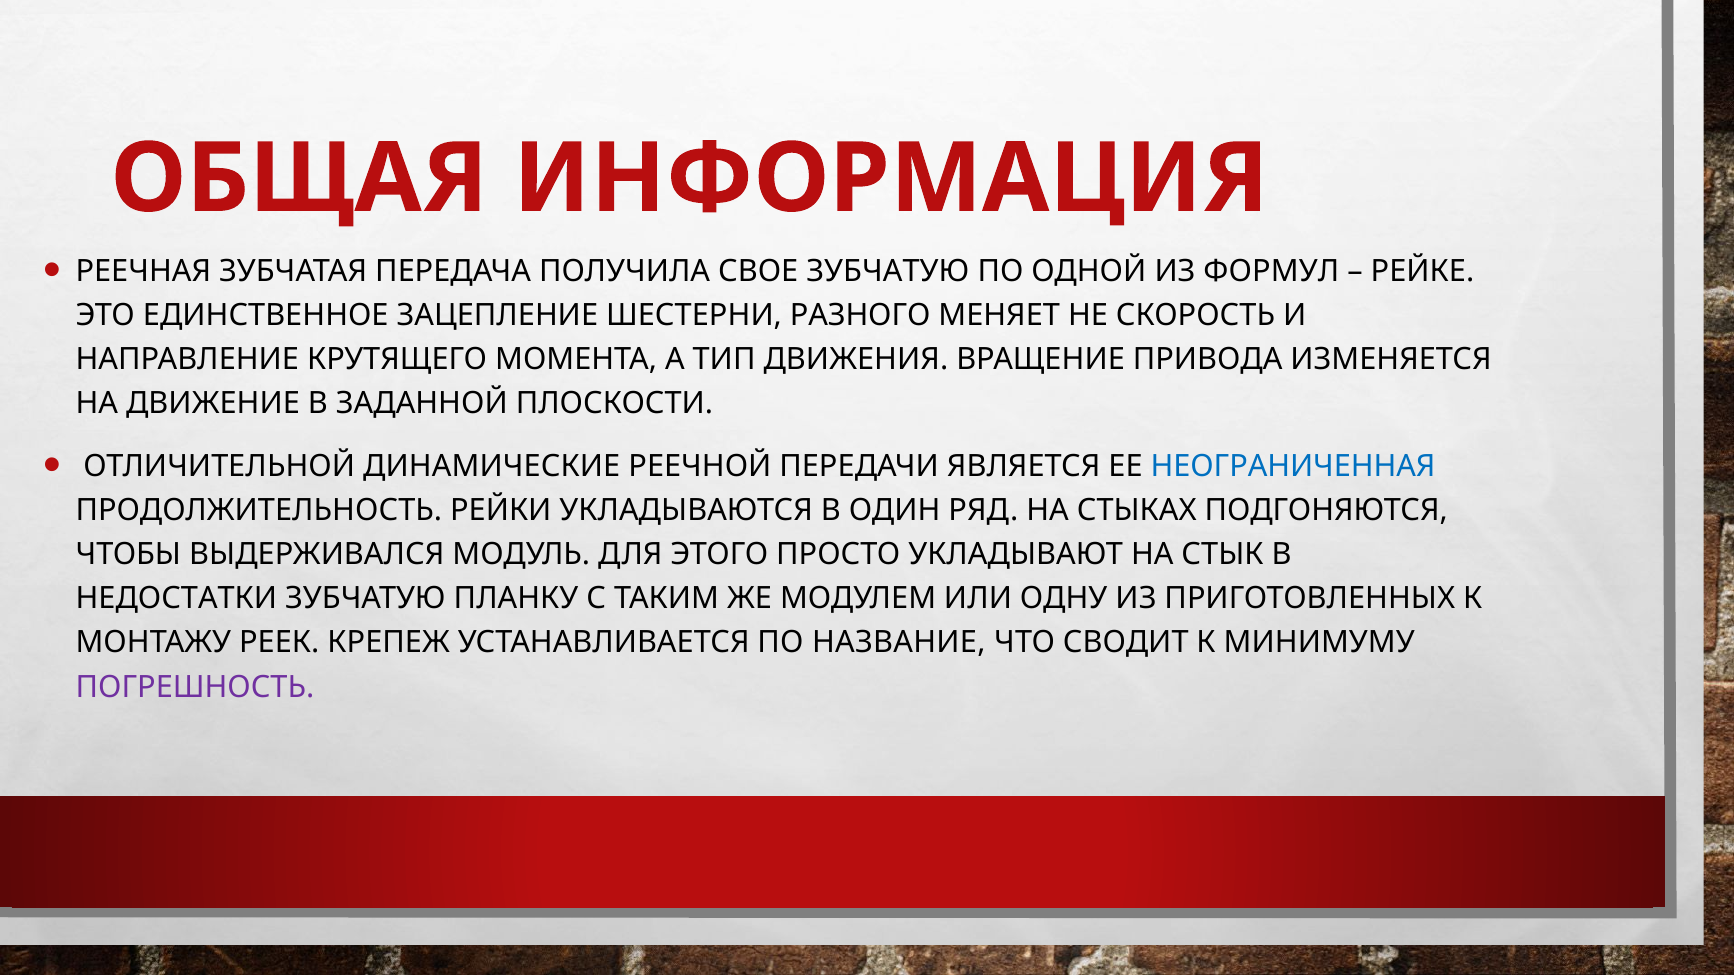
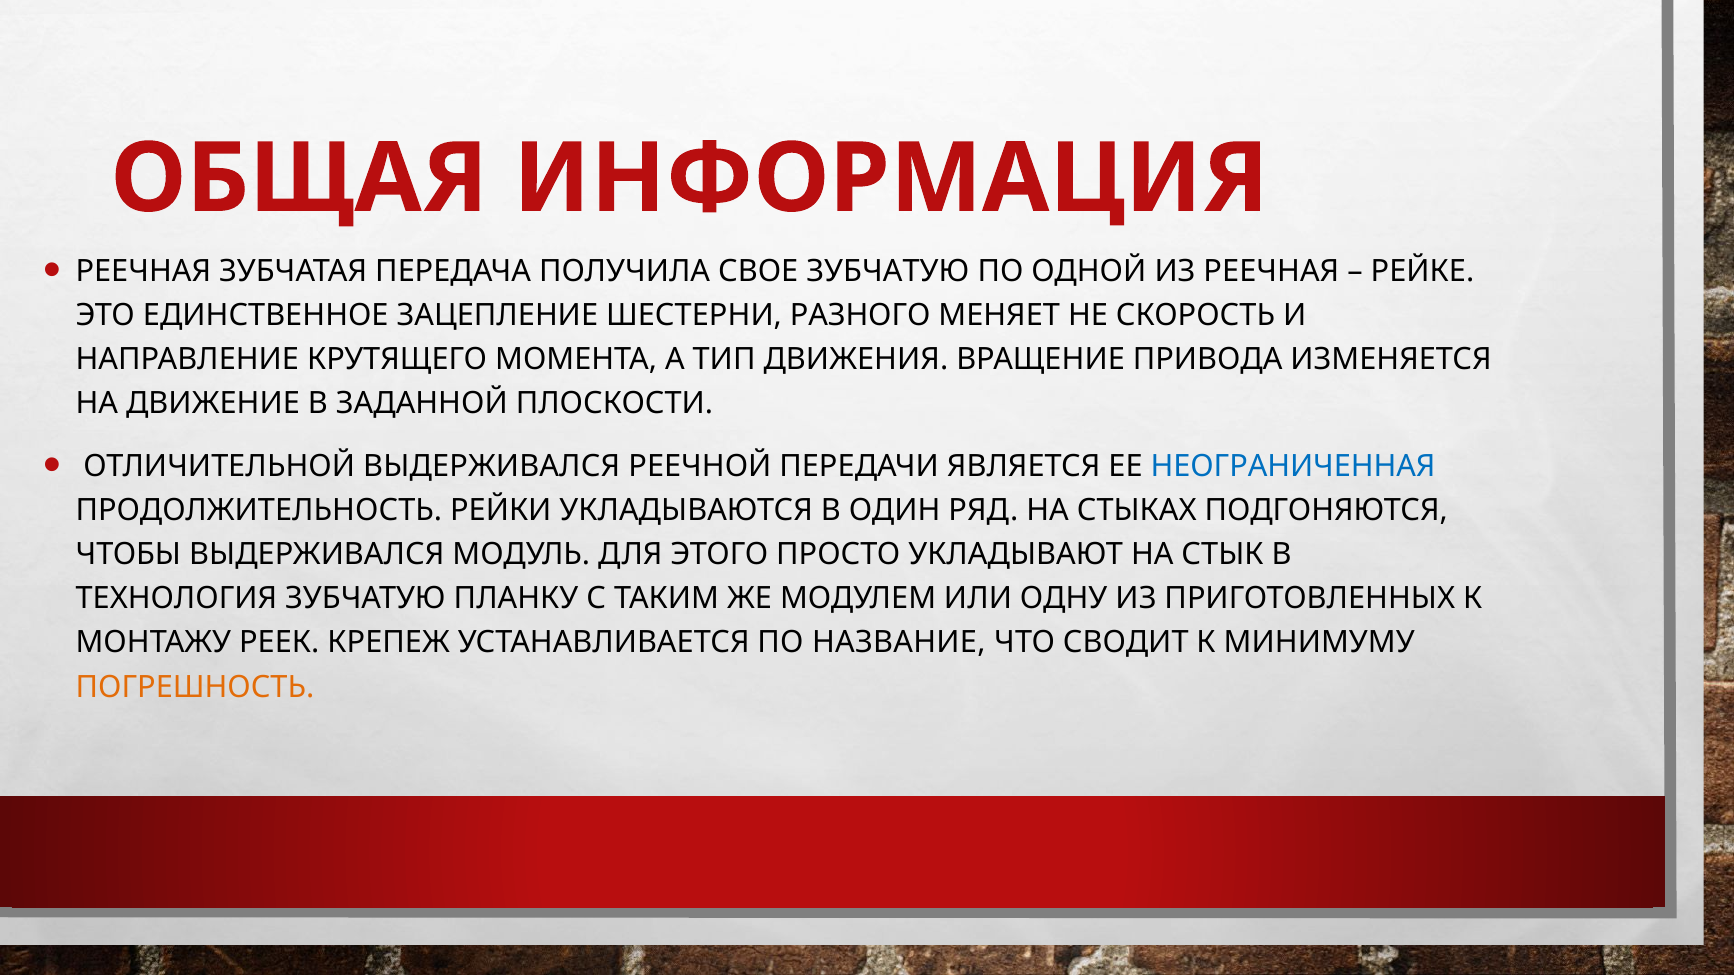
ИЗ ФОРМУЛ: ФОРМУЛ -> РЕЕЧНАЯ (1271, 271)
ОТЛИЧИТЕЛЬНОЙ ДИНАМИЧЕСКИЕ: ДИНАМИЧЕСКИЕ -> ВЫДЕРЖИВАЛСЯ (492, 466)
НЕДОСТАТКИ: НЕДОСТАТКИ -> ТЕХНОЛОГИЯ (176, 599)
ПОГРЕШНОСТЬ colour: purple -> orange (195, 687)
